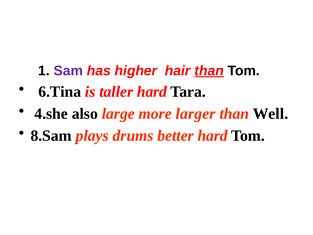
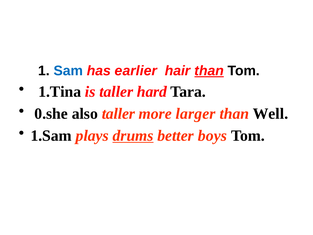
Sam colour: purple -> blue (68, 71)
higher: higher -> earlier (136, 71)
6.Tina: 6.Tina -> 1.Tina (60, 92)
4.she: 4.she -> 0.she (51, 114)
also large: large -> taller (118, 114)
8.Sam: 8.Sam -> 1.Sam (51, 135)
drums underline: none -> present (133, 135)
better hard: hard -> boys (212, 135)
